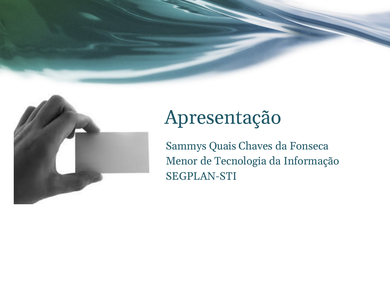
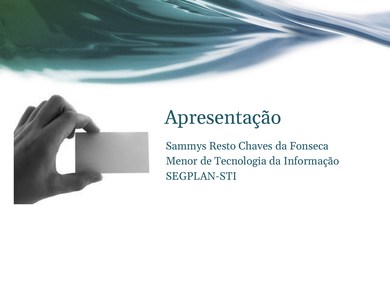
Quais: Quais -> Resto (223, 146)
